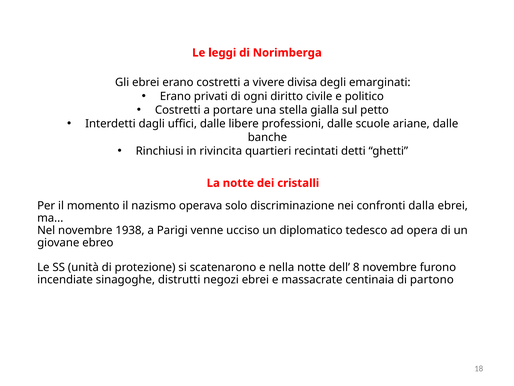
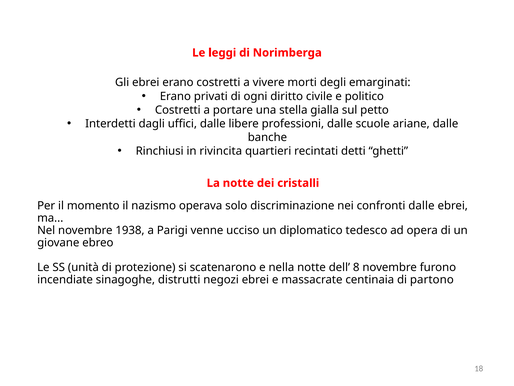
divisa: divisa -> morti (302, 82)
confronti dalla: dalla -> dalle (421, 205)
